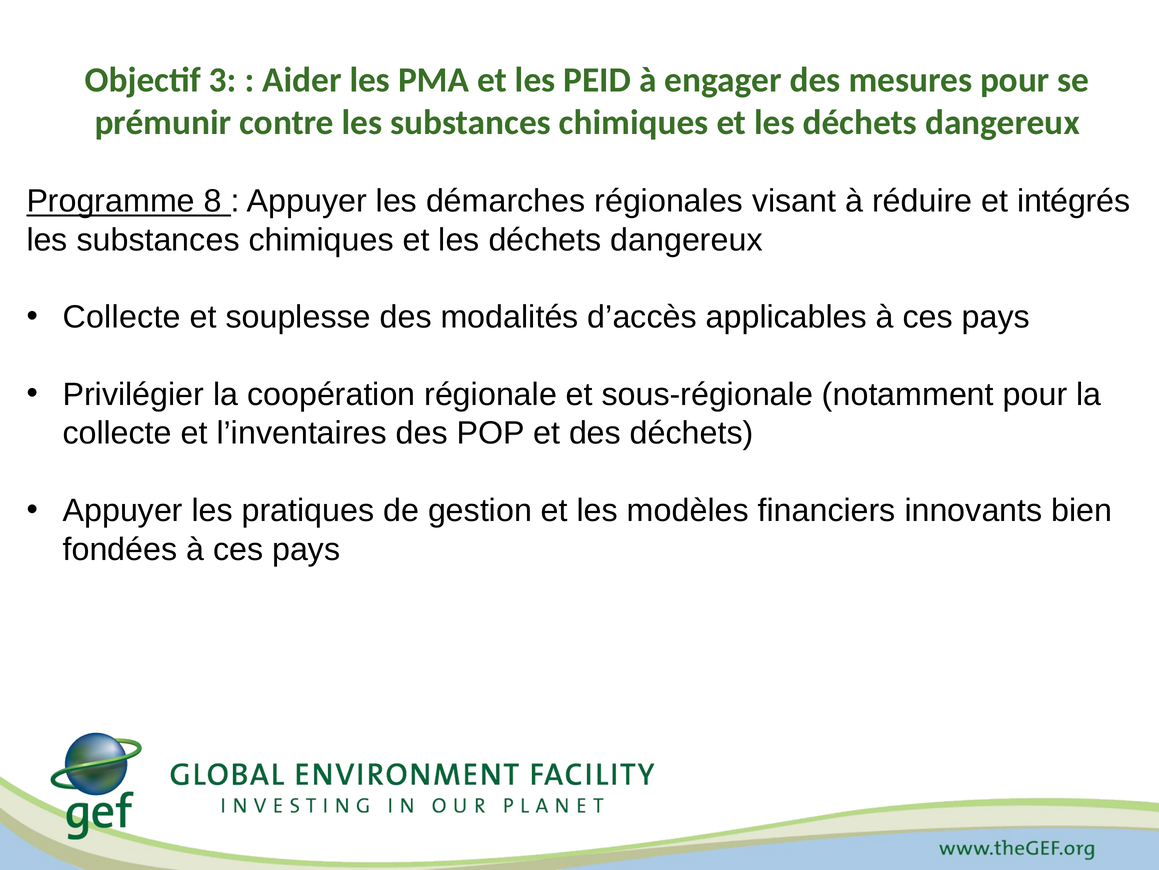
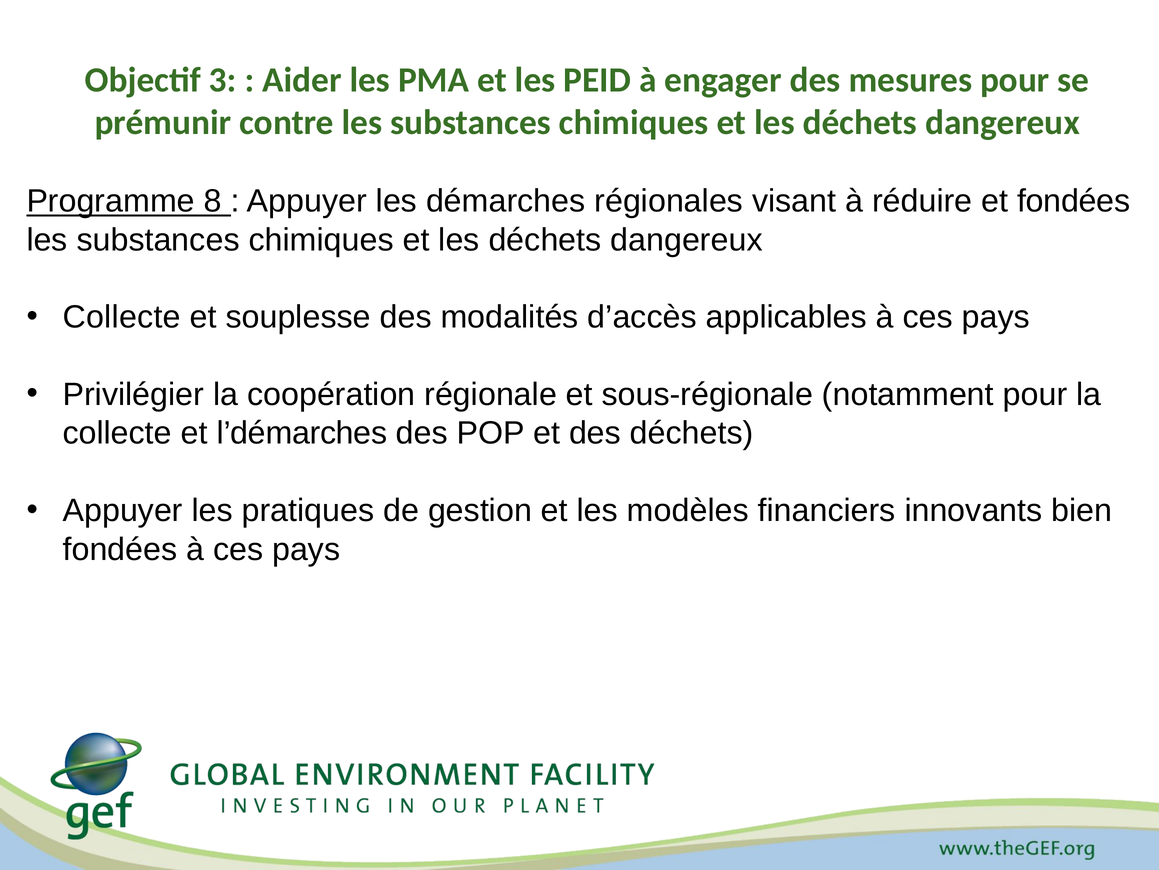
et intégrés: intégrés -> fondées (1074, 201)
l’inventaires: l’inventaires -> l’démarches (302, 433)
